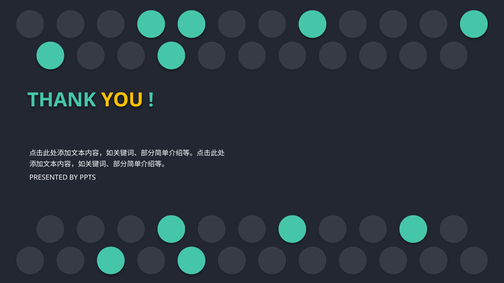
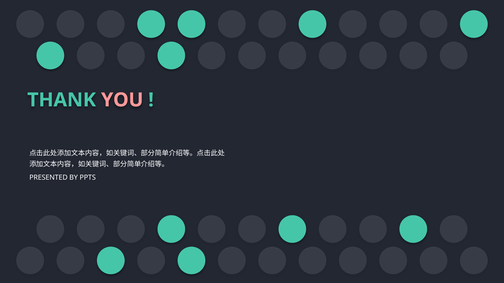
YOU colour: yellow -> pink (122, 100)
